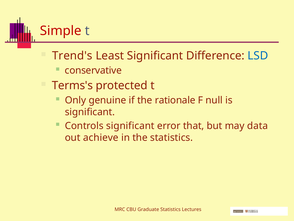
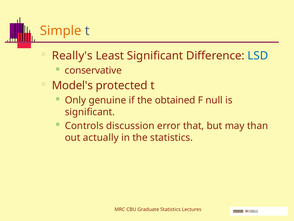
Simple colour: red -> orange (61, 31)
Trend's: Trend's -> Really's (72, 56)
Terms's: Terms's -> Model's (72, 85)
rationale: rationale -> obtained (175, 100)
Controls significant: significant -> discussion (130, 125)
data: data -> than (258, 125)
achieve: achieve -> actually (101, 137)
